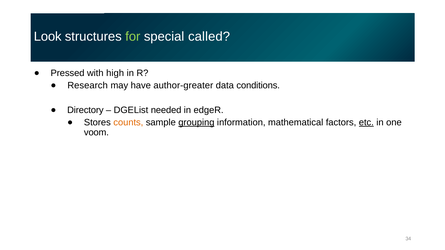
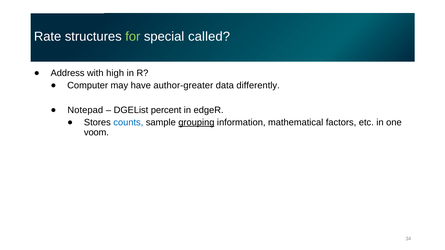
Look: Look -> Rate (48, 37)
Pressed: Pressed -> Address (68, 73)
Research: Research -> Computer (88, 86)
conditions: conditions -> differently (258, 86)
Directory: Directory -> Notepad (85, 110)
needed: needed -> percent (166, 110)
counts colour: orange -> blue (128, 123)
etc underline: present -> none (366, 123)
